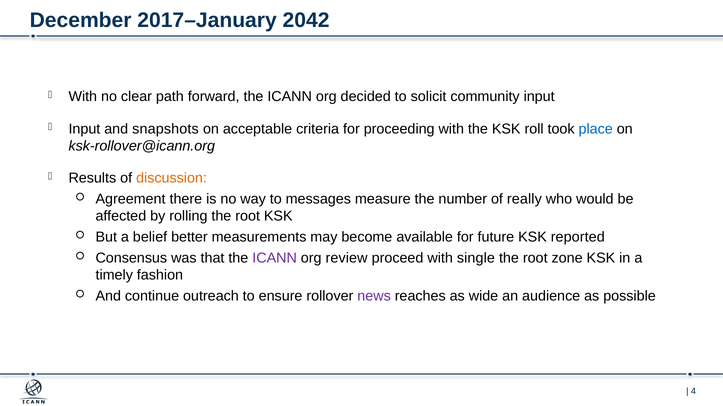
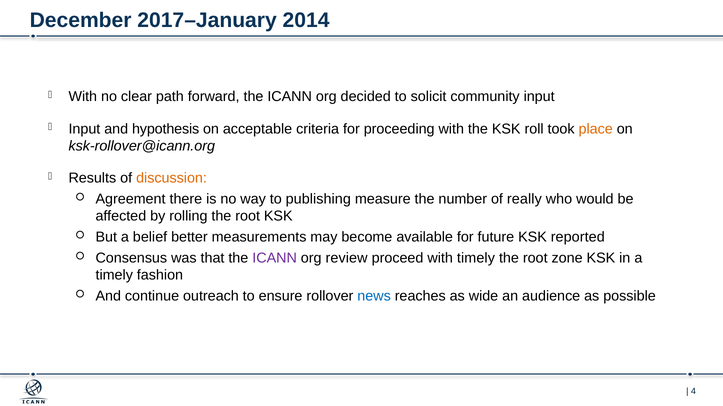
2042: 2042 -> 2014 (306, 20)
snapshots: snapshots -> hypothesis (166, 129)
place colour: blue -> orange (596, 129)
messages: messages -> publishing (318, 199)
with single: single -> timely (476, 259)
news colour: purple -> blue (374, 297)
